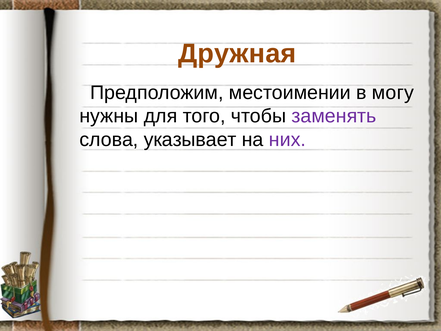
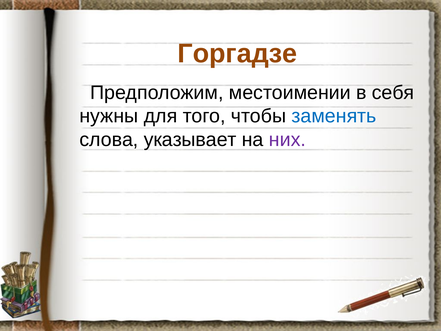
Дружная: Дружная -> Горгадзе (237, 54)
могу: могу -> себя (393, 93)
заменять colour: purple -> blue (334, 116)
